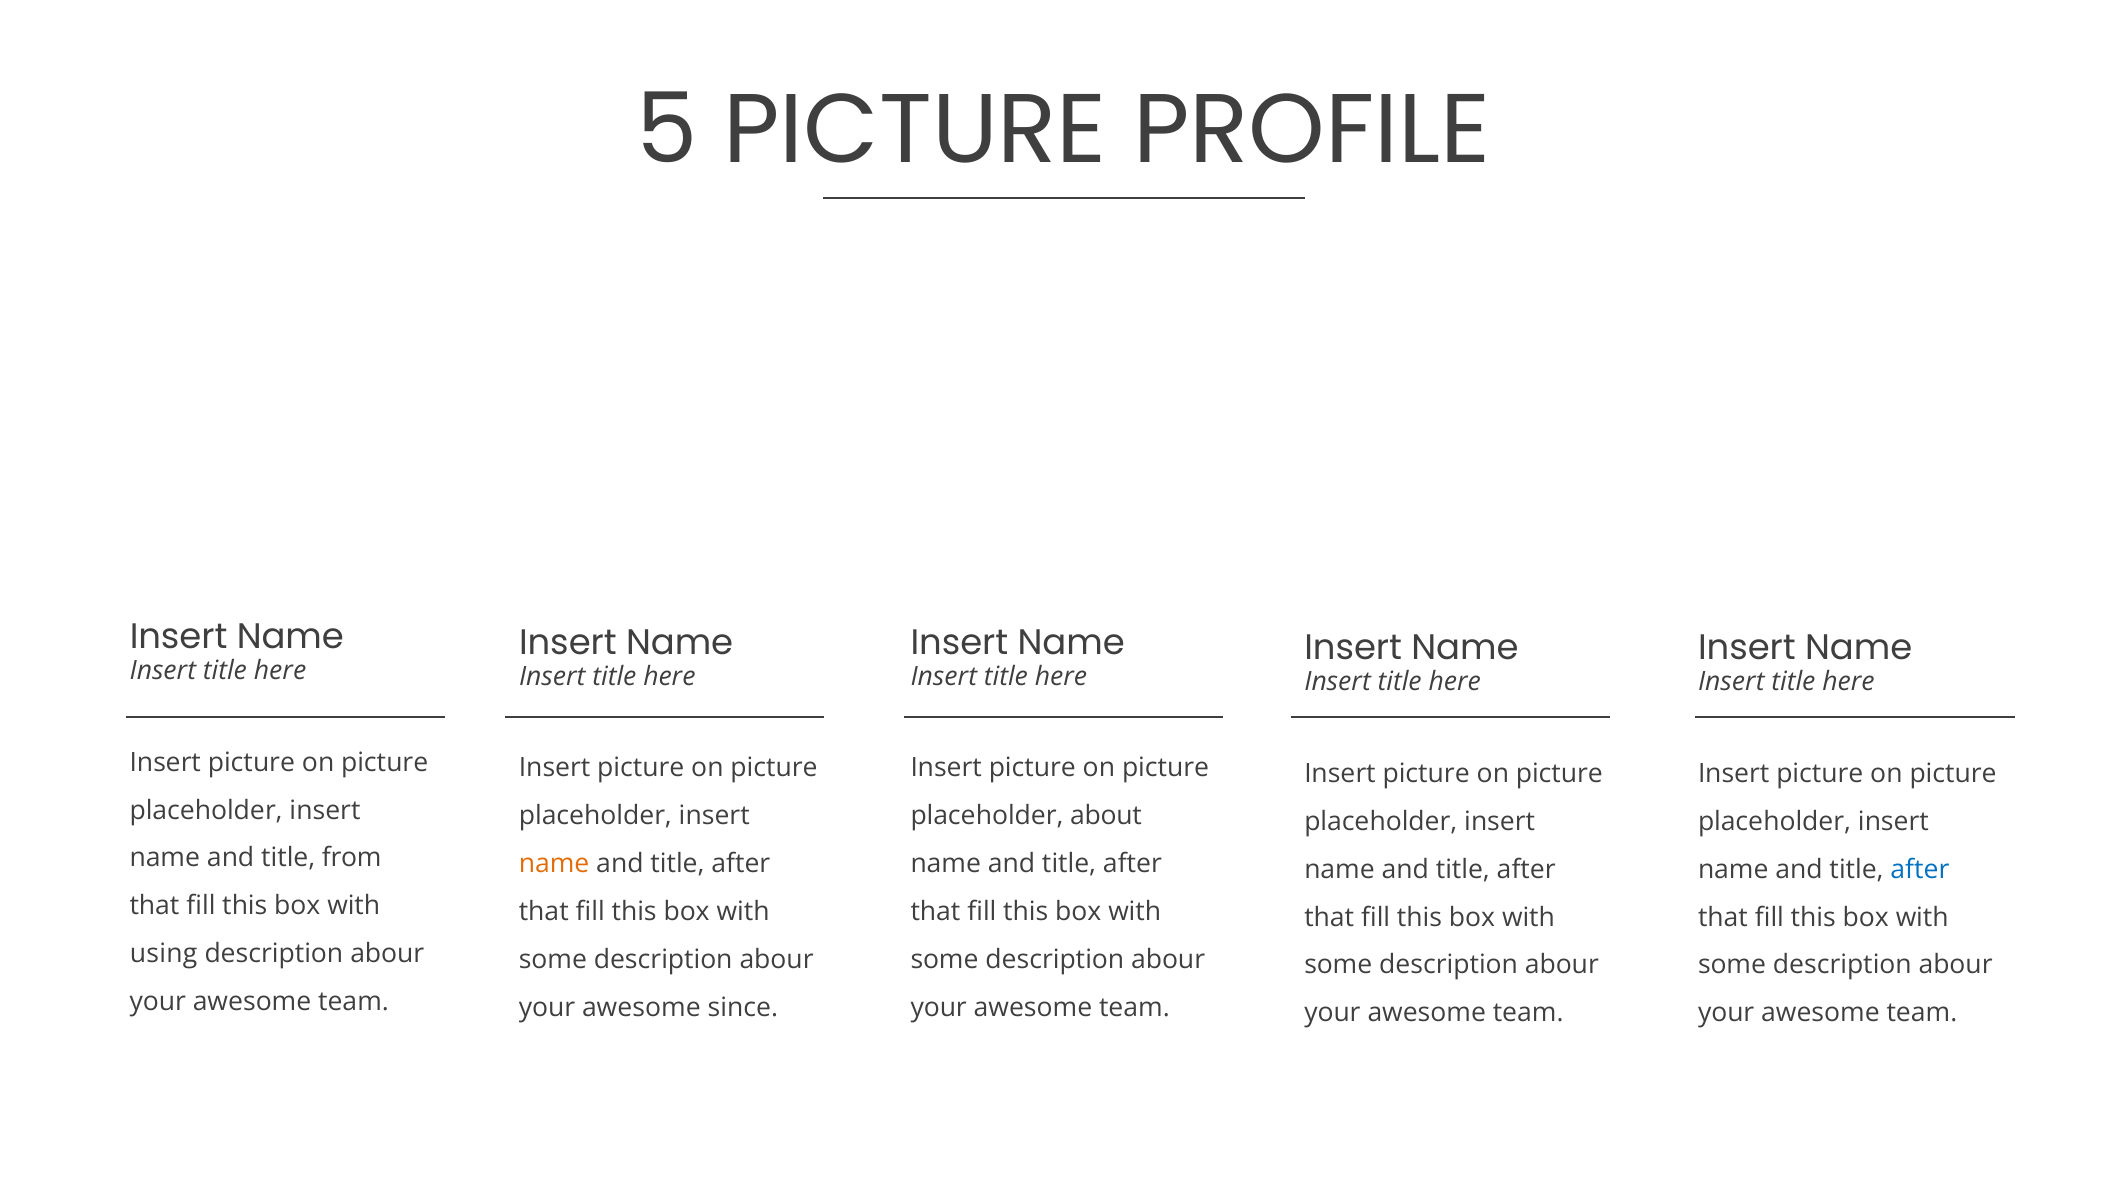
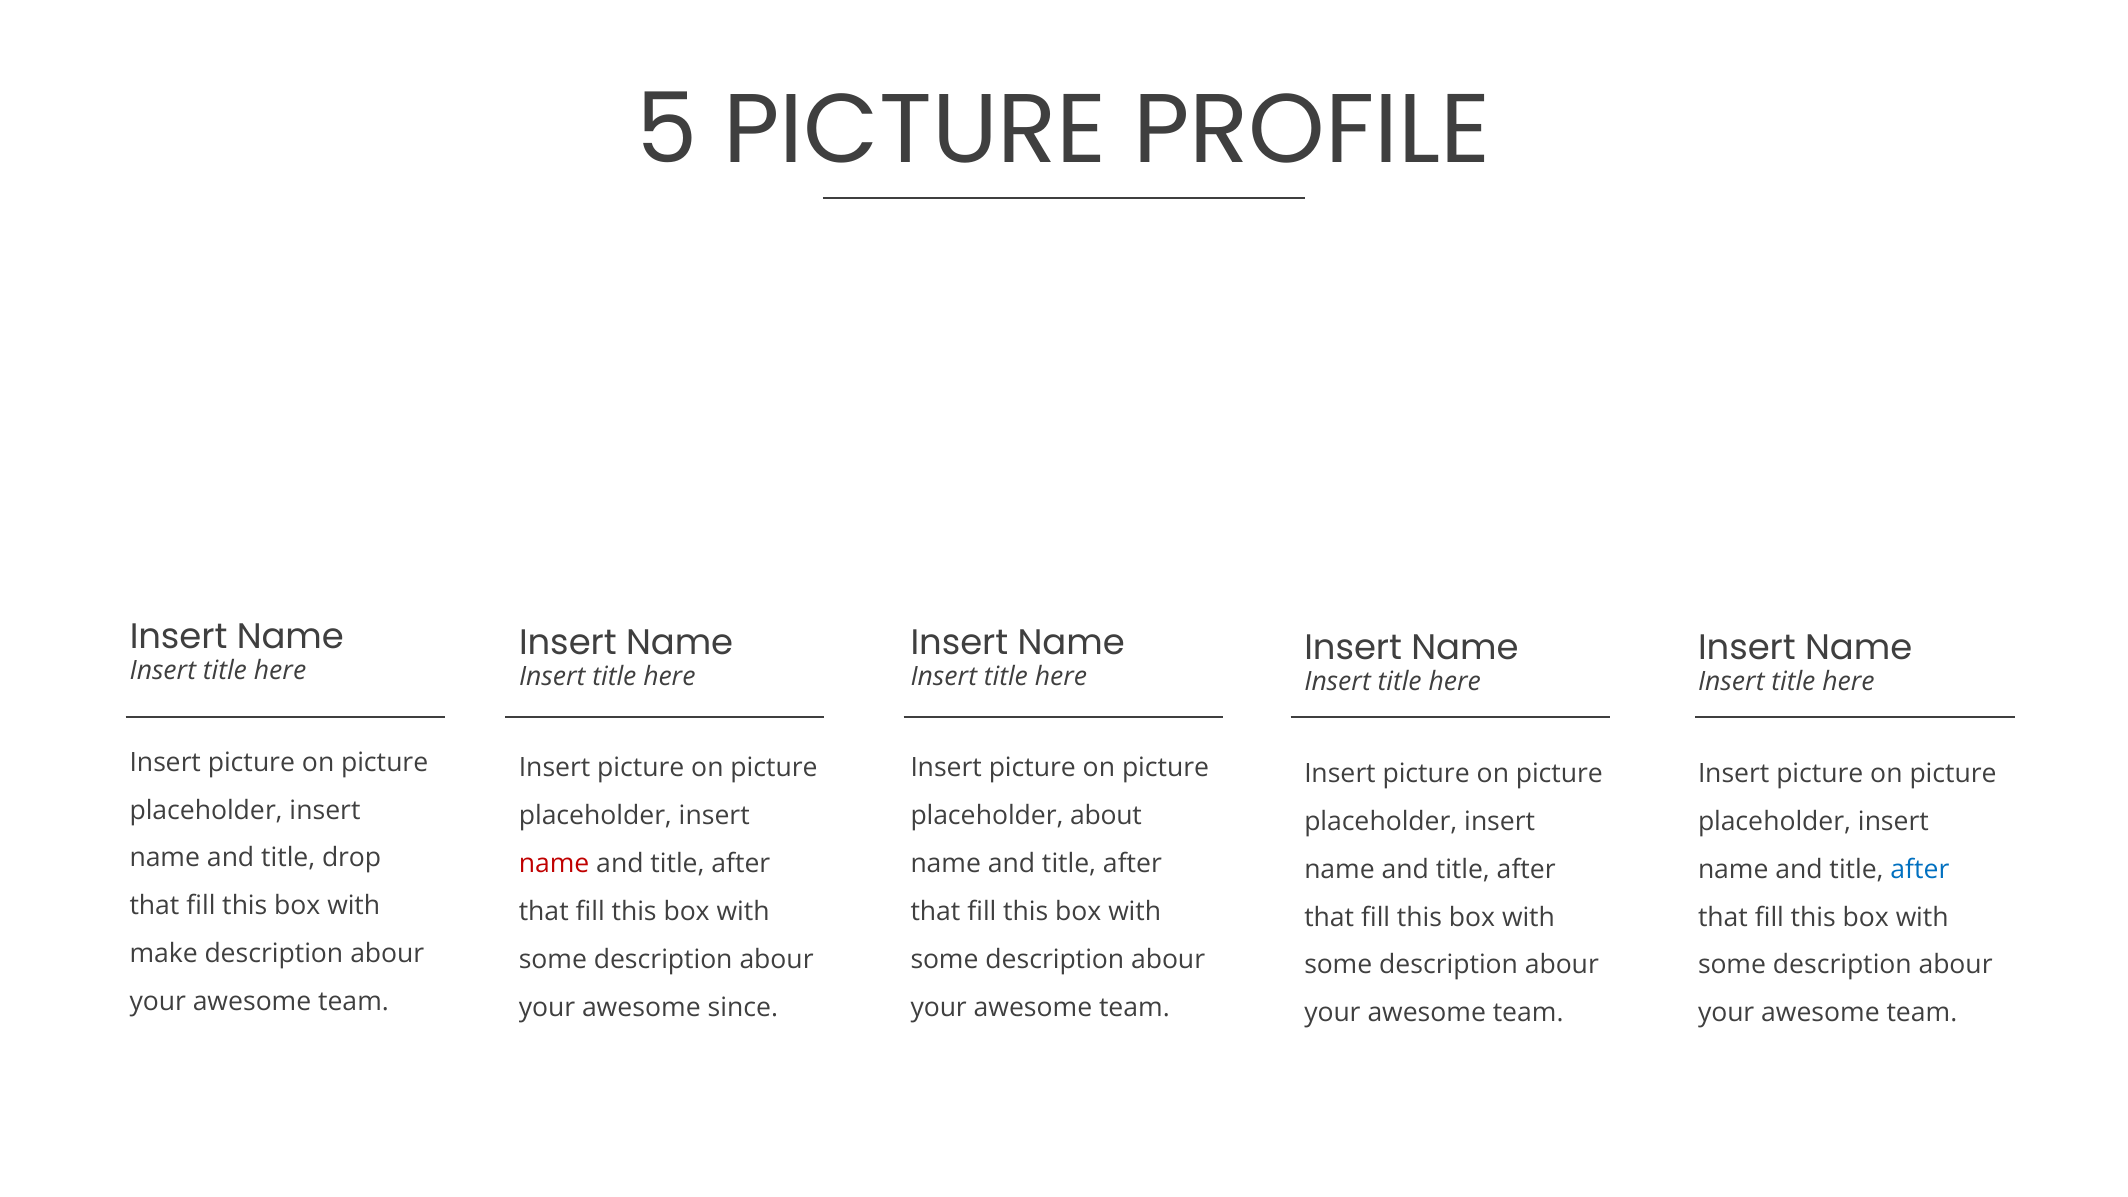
from: from -> drop (352, 858)
name colour: orange -> red (554, 864)
using: using -> make (164, 954)
